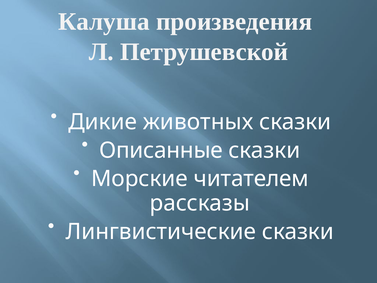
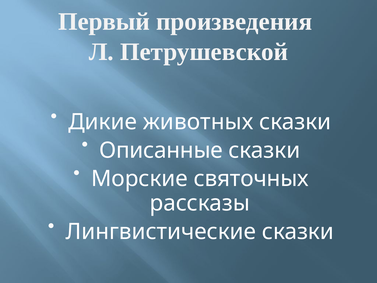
Калуша: Калуша -> Первый (104, 22)
читателем: читателем -> святочных (251, 179)
